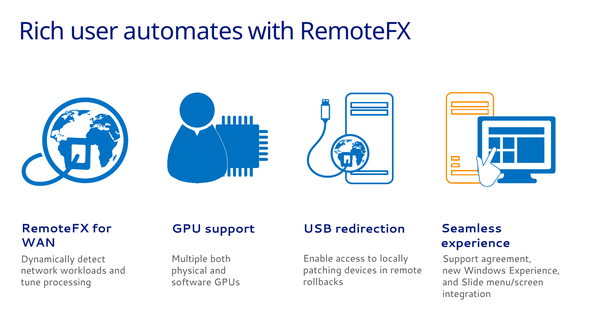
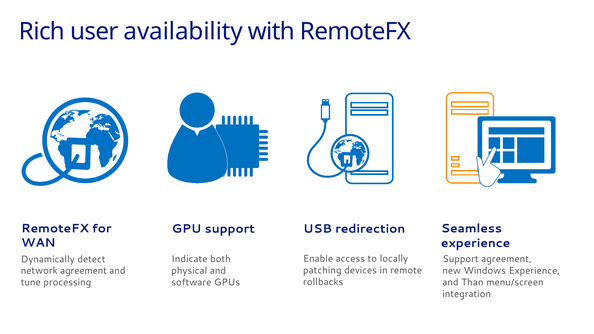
automates: automates -> availability (183, 32)
Multiple: Multiple -> Indicate (189, 259)
network workloads: workloads -> agreement (84, 271)
Slide: Slide -> Than (472, 282)
